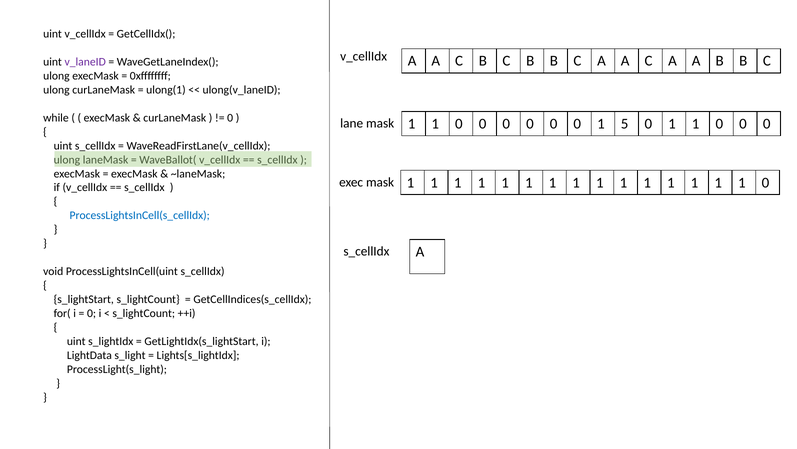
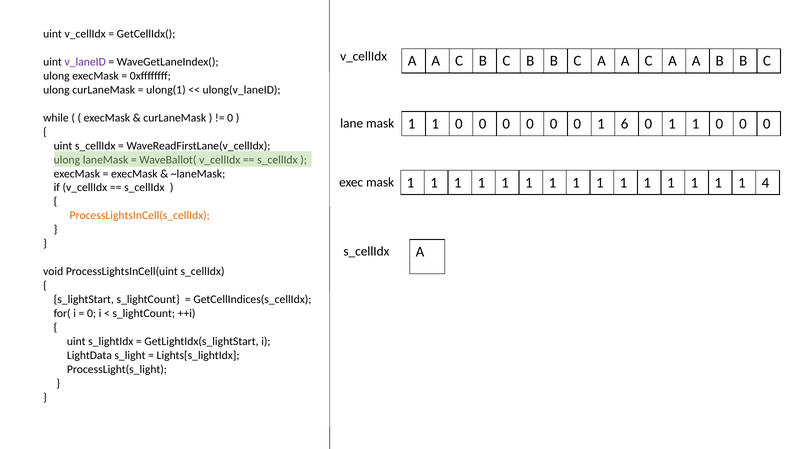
5: 5 -> 6 (625, 124)
1 1 1 0: 0 -> 4 (766, 182)
ProcessLightsInCell(s_cellIdx colour: blue -> orange (140, 215)
